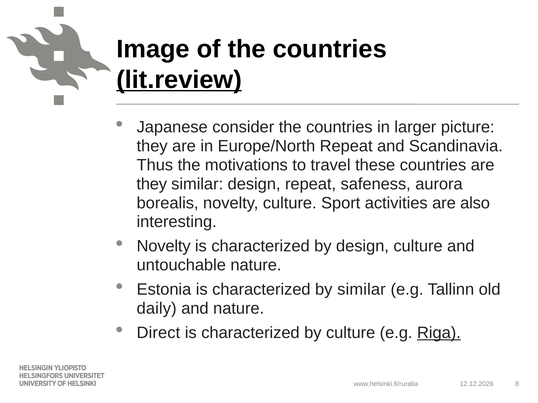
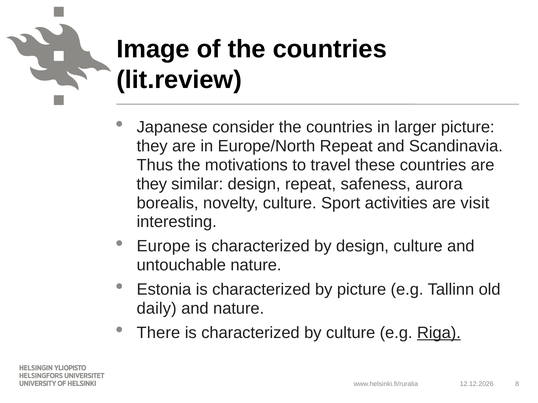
lit.review underline: present -> none (179, 80)
also: also -> visit (475, 203)
Novelty: Novelty -> Europe (163, 247)
by similar: similar -> picture (362, 290)
Direct: Direct -> There (158, 333)
